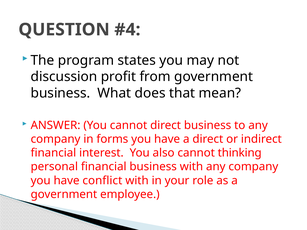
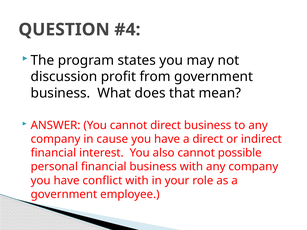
forms: forms -> cause (112, 139)
thinking: thinking -> possible (240, 153)
